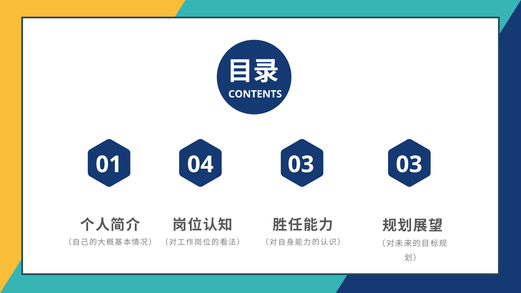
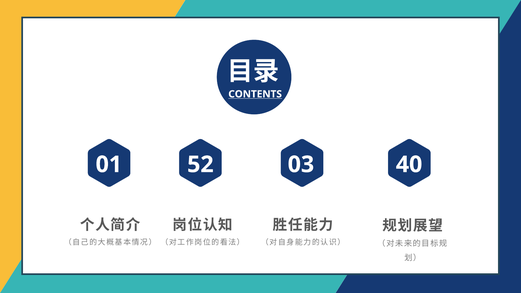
CONTENTS underline: none -> present (255, 94)
04: 04 -> 52 (200, 165)
03 03: 03 -> 40 (409, 165)
